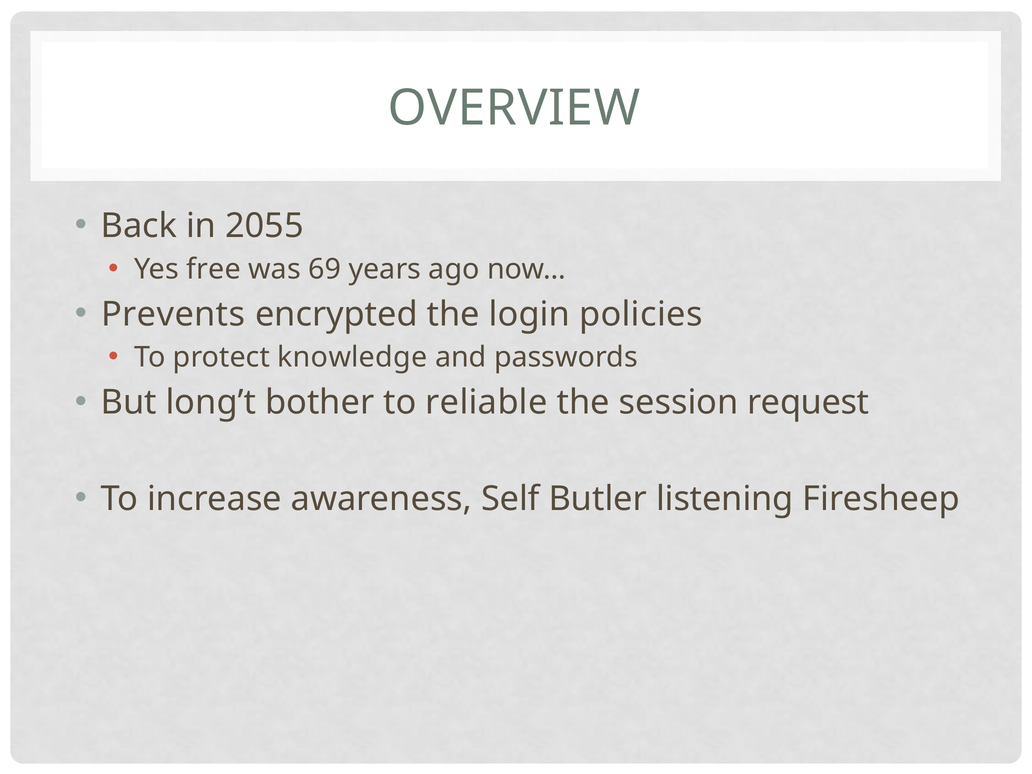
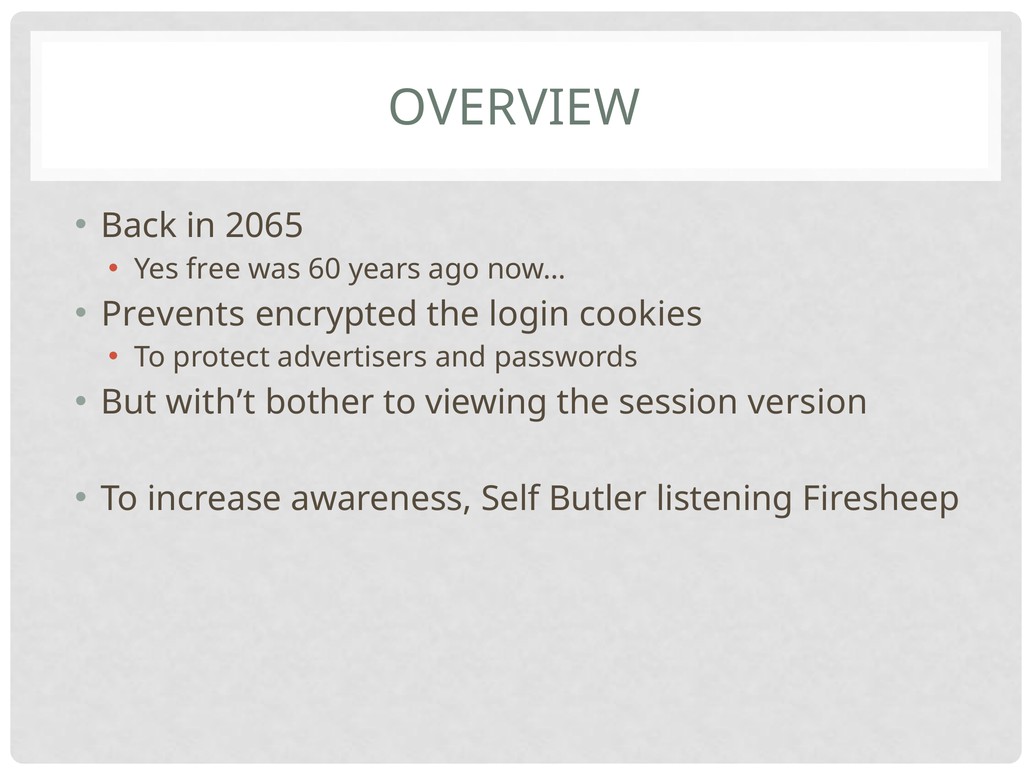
2055: 2055 -> 2065 (264, 226)
69: 69 -> 60 (325, 269)
policies: policies -> cookies (641, 314)
knowledge: knowledge -> advertisers (352, 357)
long’t: long’t -> with’t (211, 403)
reliable: reliable -> viewing (487, 403)
request: request -> version (808, 403)
